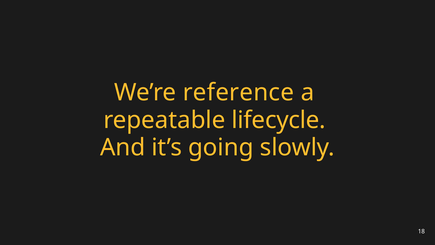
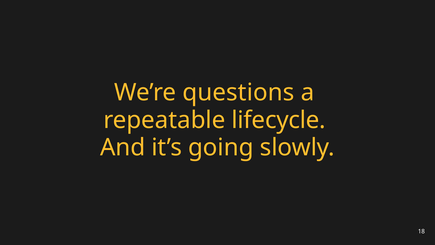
reference: reference -> questions (238, 92)
